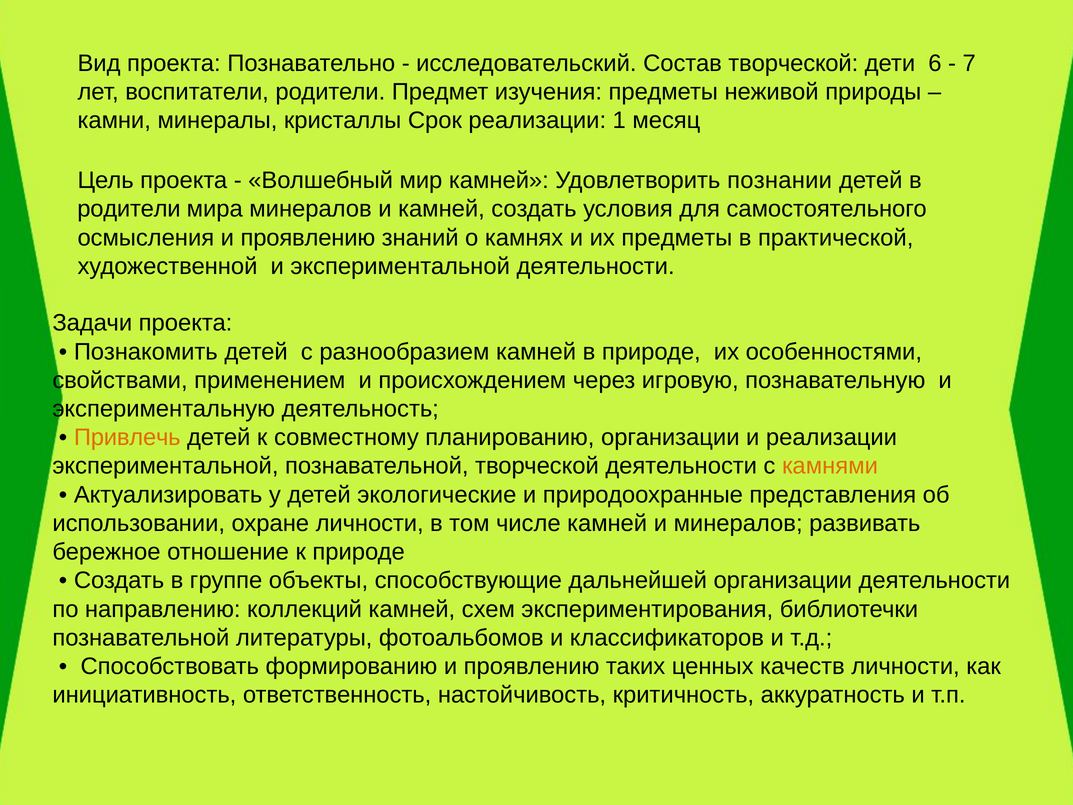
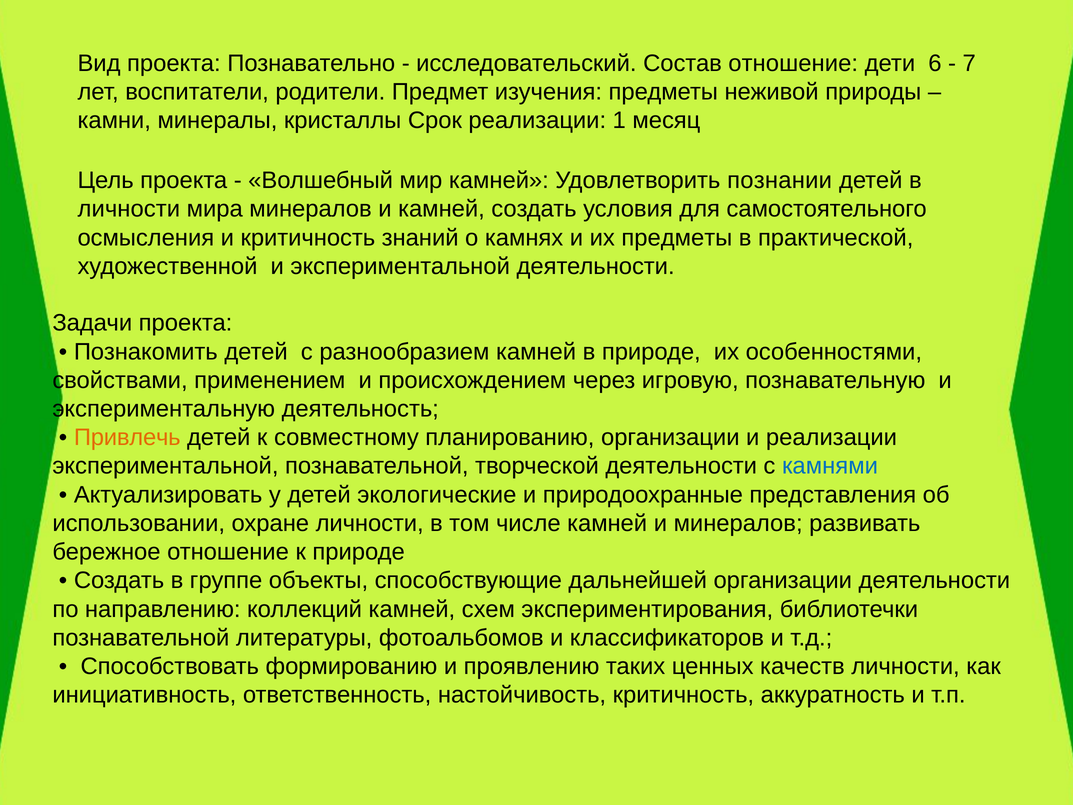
Состав творческой: творческой -> отношение (793, 63)
родители: родители -> личности (129, 209)
осмысления и проявлению: проявлению -> критичность (308, 238)
камнями colour: orange -> blue (830, 466)
